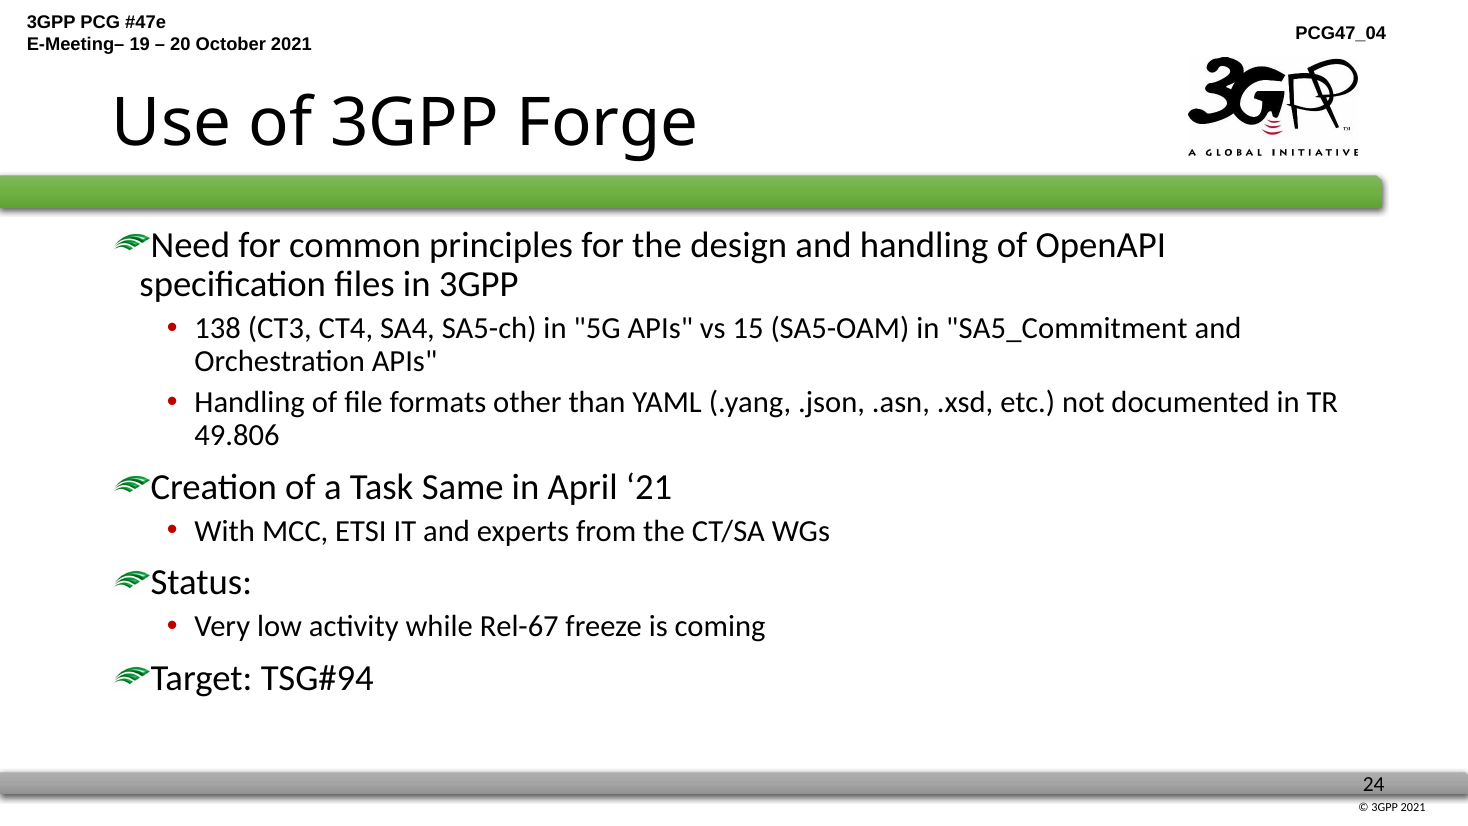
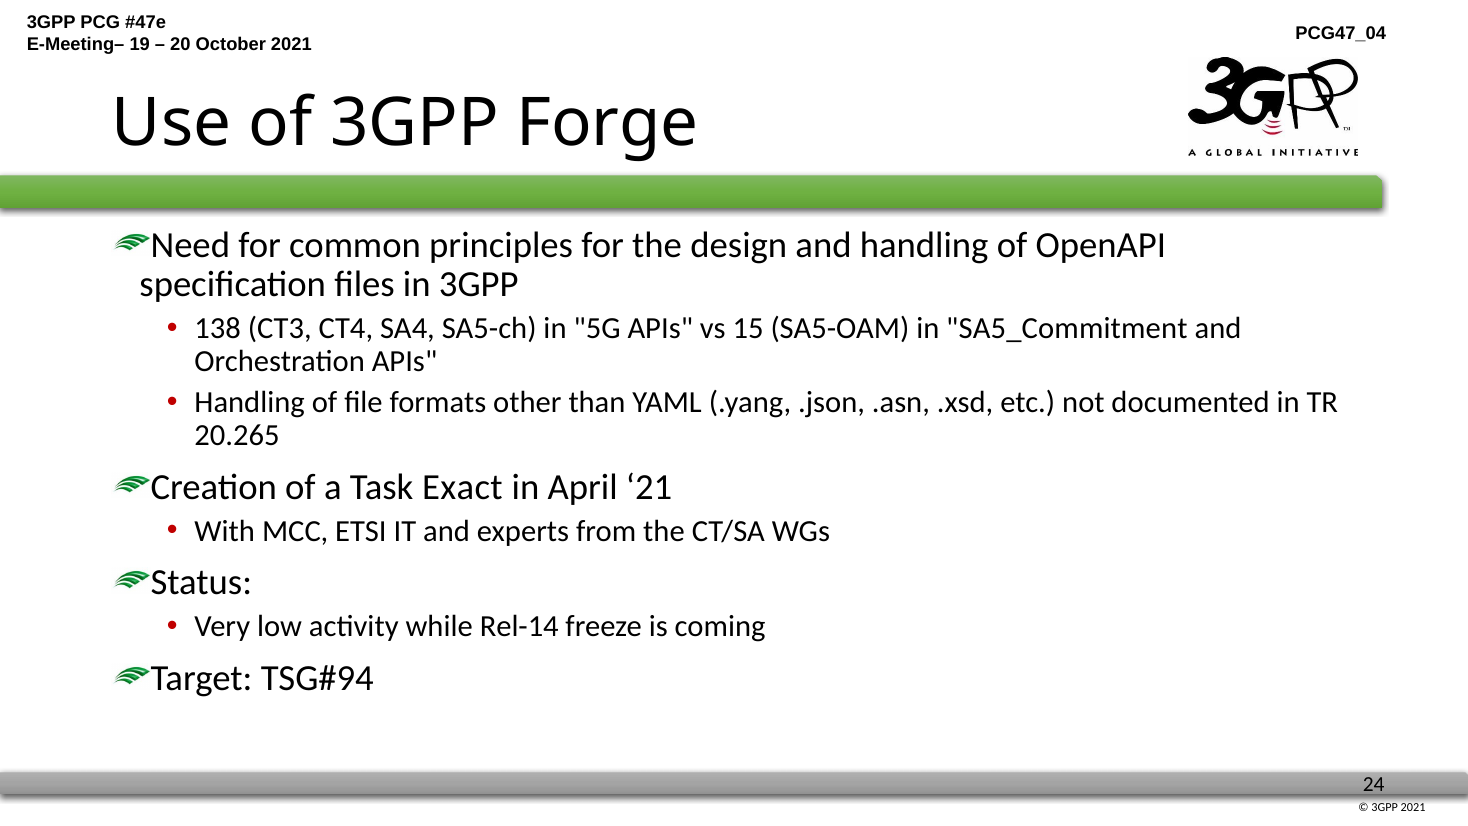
49.806: 49.806 -> 20.265 (237, 435)
Same: Same -> Exact (462, 487)
Rel-67: Rel-67 -> Rel-14 (519, 626)
